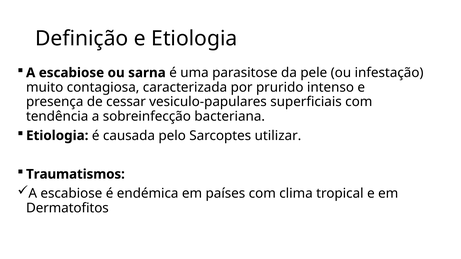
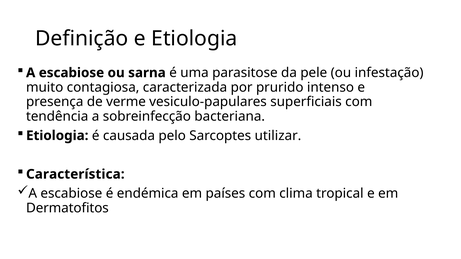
cessar: cessar -> verme (126, 102)
Traumatismos: Traumatismos -> Característica (75, 174)
